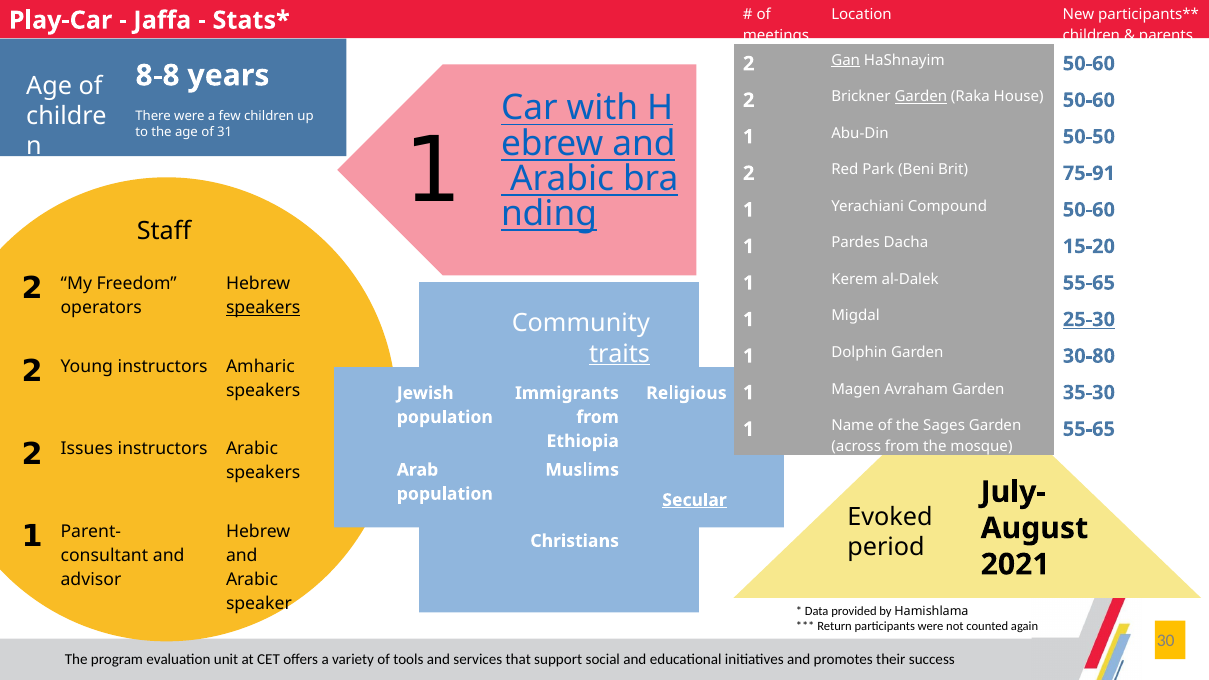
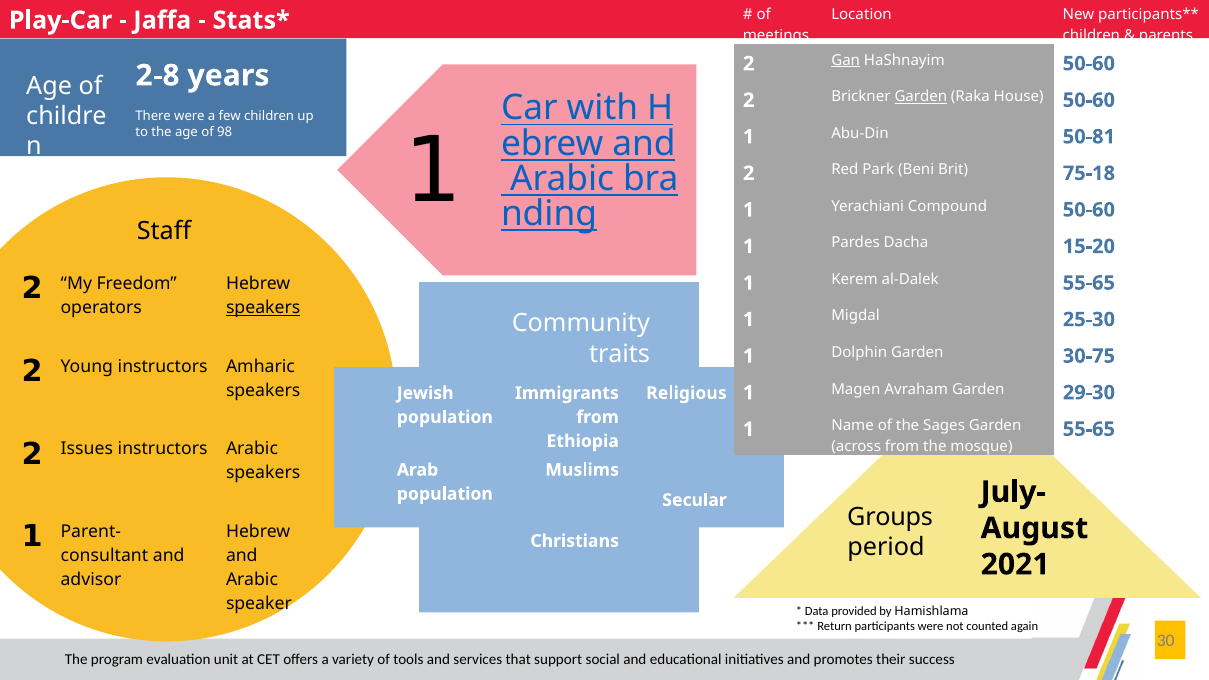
8-8: 8-8 -> 2-8 (158, 76)
31: 31 -> 98 (225, 132)
50-50: 50-50 -> 50-81 (1089, 137)
75-91: 75-91 -> 75-18 (1089, 173)
25-30 underline: present -> none (1089, 320)
traits underline: present -> none (619, 354)
30-80: 30-80 -> 30-75 (1089, 356)
35-30: 35-30 -> 29-30 (1089, 393)
Secular underline: present -> none (694, 500)
Evoked: Evoked -> Groups (890, 517)
